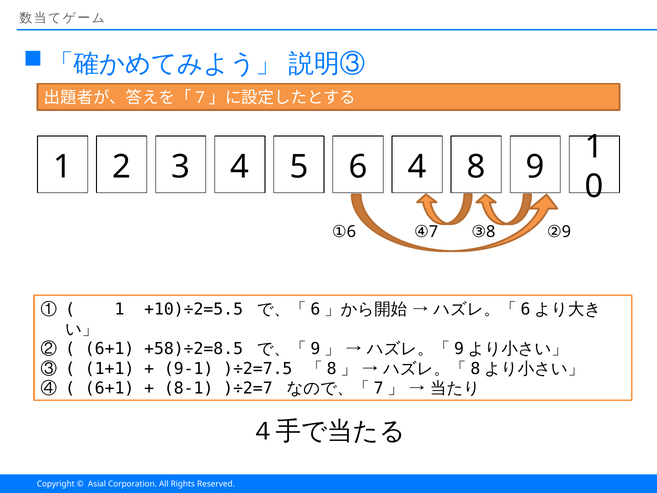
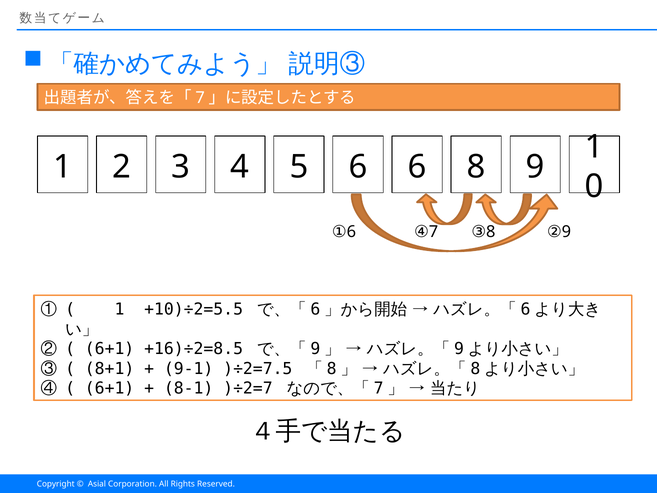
6 4: 4 -> 6 (417, 167)
+58)÷2=8.5: +58)÷2=8.5 -> +16)÷2=8.5 (194, 349)
1+1: 1+1 -> 8+1 (110, 368)
